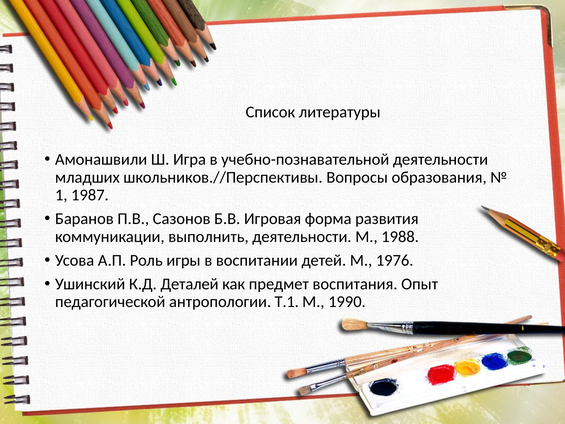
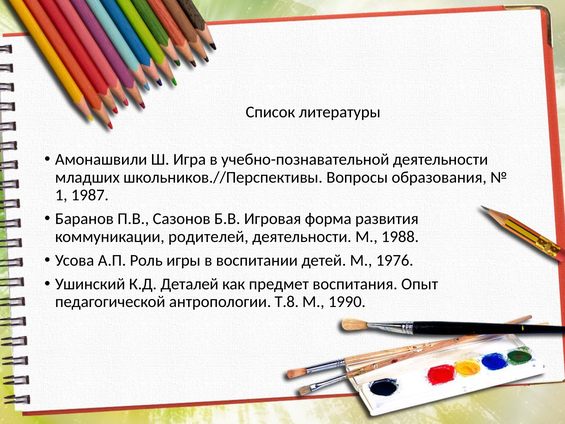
выполнить: выполнить -> родителей (208, 236)
Т.1: Т.1 -> Т.8 (287, 302)
